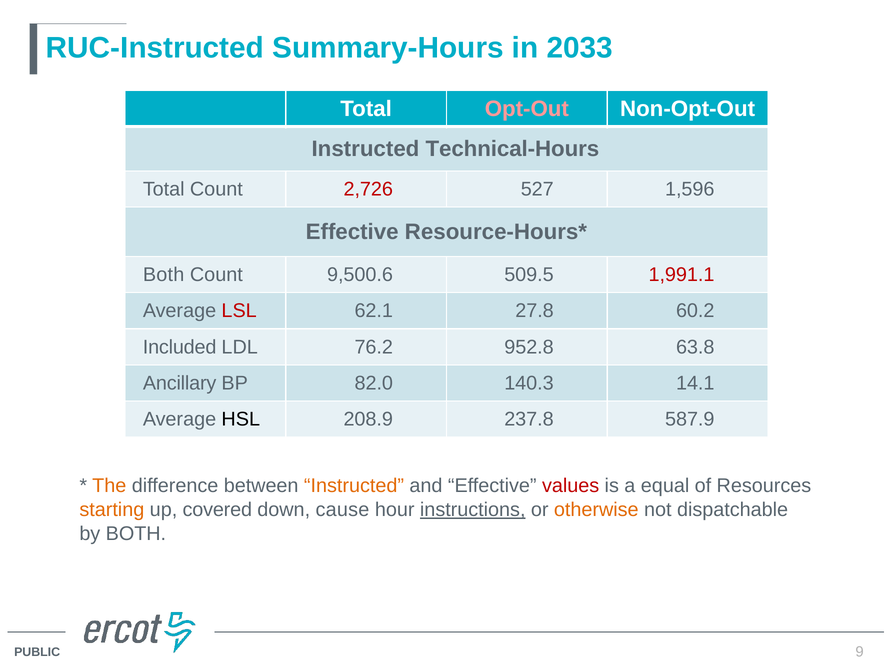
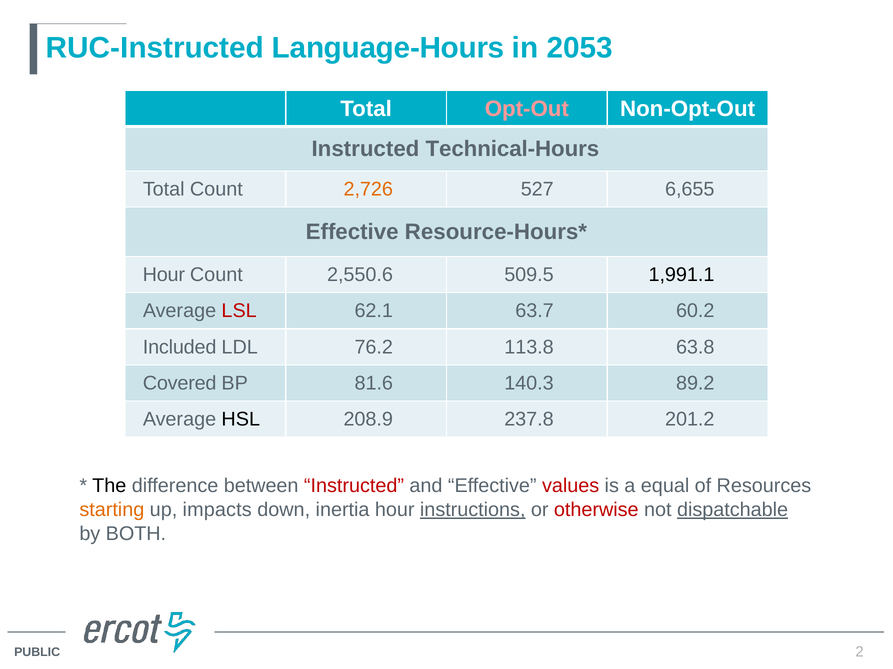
Summary-Hours: Summary-Hours -> Language-Hours (388, 48)
2033: 2033 -> 2053 (580, 48)
2,726 colour: red -> orange (368, 189)
1,596: 1,596 -> 6,655 (690, 189)
Both: Both -> Hour (164, 275)
9,500.6: 9,500.6 -> 2,550.6 (360, 275)
1,991.1 colour: red -> black (681, 275)
27.8: 27.8 -> 63.7 (535, 311)
952.8: 952.8 -> 113.8 (529, 347)
Ancillary: Ancillary -> Covered (180, 384)
82.0: 82.0 -> 81.6 (374, 384)
14.1: 14.1 -> 89.2 (695, 384)
587.9: 587.9 -> 201.2 (690, 420)
The colour: orange -> black (109, 487)
Instructed colour: orange -> red (354, 487)
covered: covered -> impacts (217, 510)
cause: cause -> inertia (343, 510)
otherwise colour: orange -> red (596, 510)
dispatchable underline: none -> present (733, 510)
9: 9 -> 2 (860, 653)
